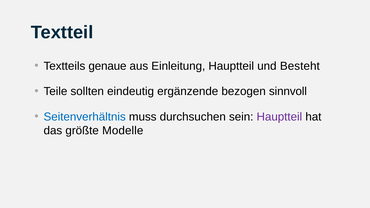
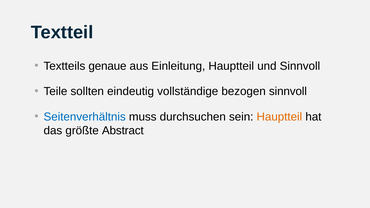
und Besteht: Besteht -> Sinnvoll (300, 66)
ergänzende: ergänzende -> vollständige (188, 91)
Hauptteil colour: purple -> orange (279, 117)
Modelle: Modelle -> Abstract (123, 131)
